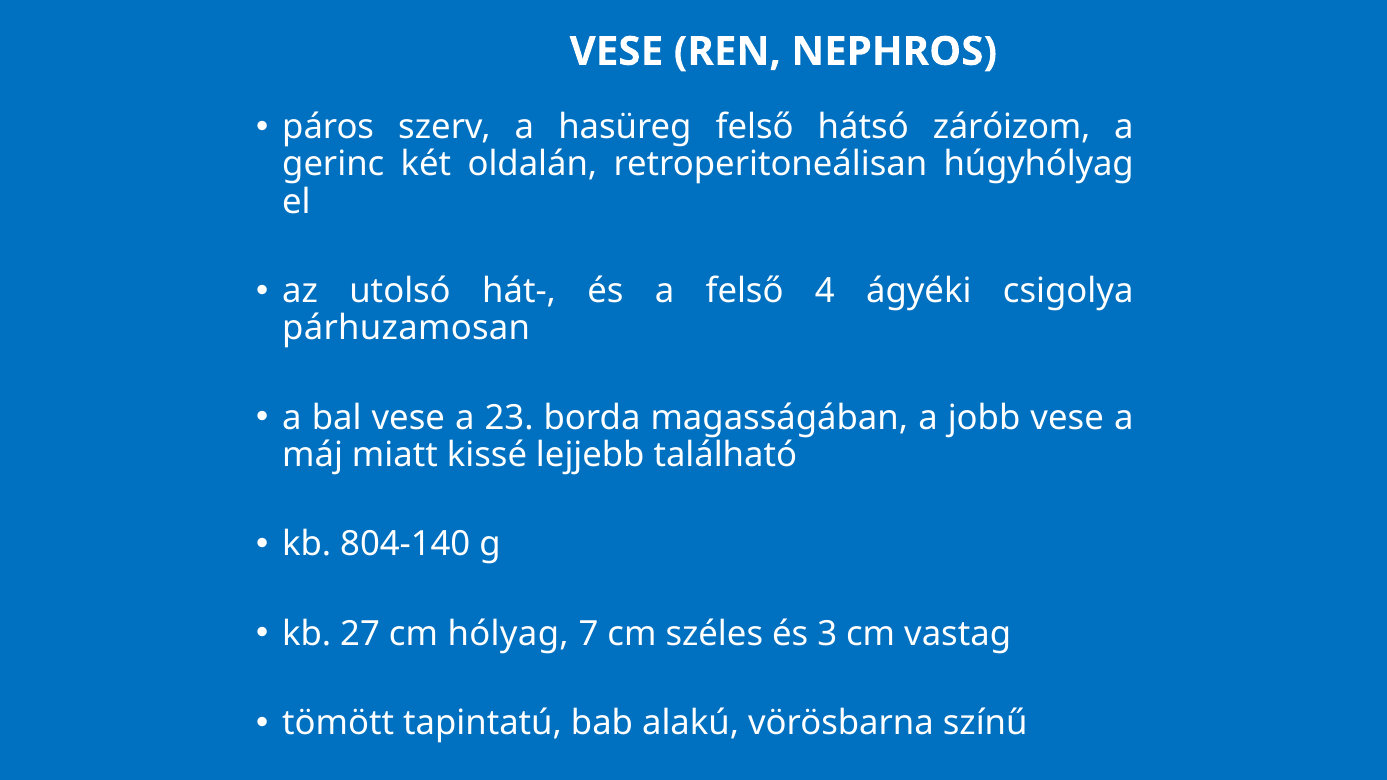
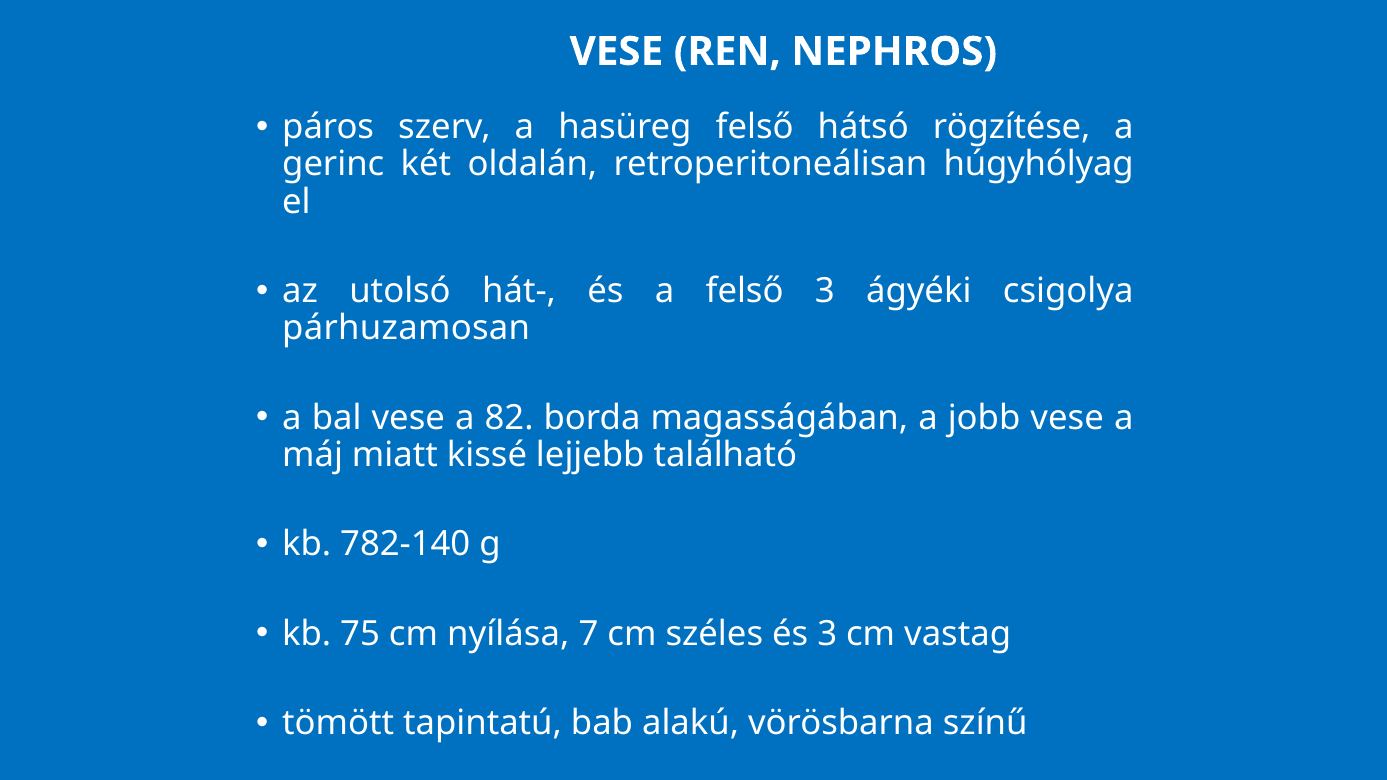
záróizom: záróizom -> rögzítése (1012, 127)
felső 4: 4 -> 3 (825, 291)
23: 23 -> 82 (509, 418)
804-140: 804-140 -> 782-140 (405, 545)
27: 27 -> 75 (360, 634)
hólyag: hólyag -> nyílása (508, 634)
